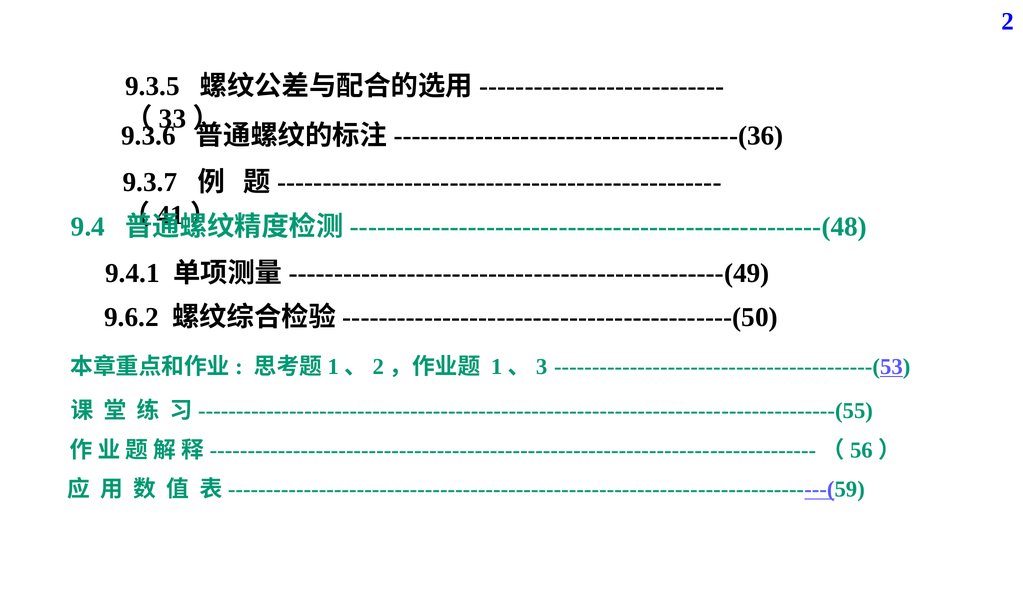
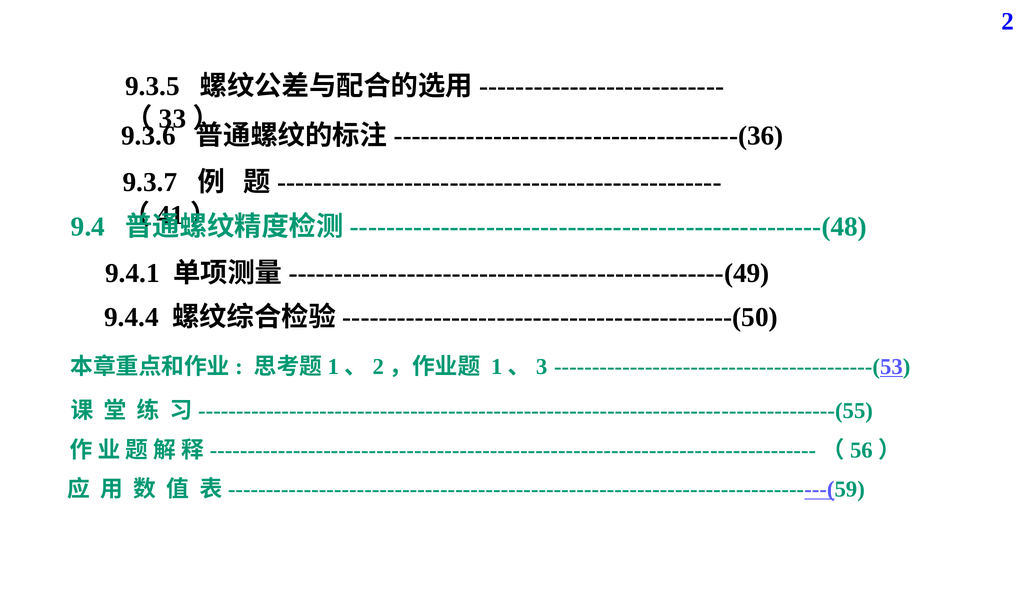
9.6.2: 9.6.2 -> 9.4.4 (132, 317)
